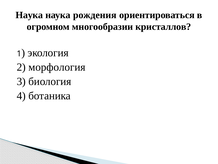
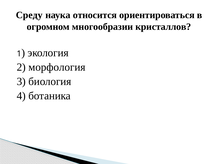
Наука: Наука -> Среду (29, 15)
рождения: рождения -> относится (95, 15)
